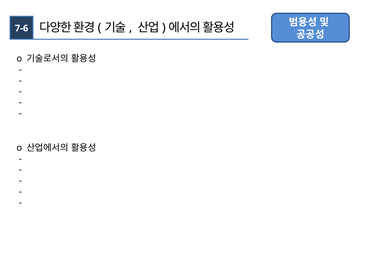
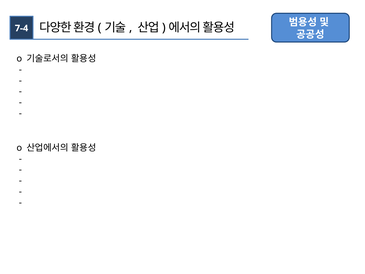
7-6: 7-6 -> 7-4 (22, 28)
